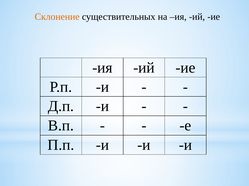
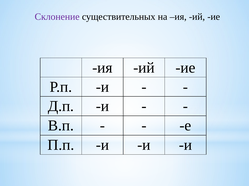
Склонение colour: orange -> purple (57, 17)
